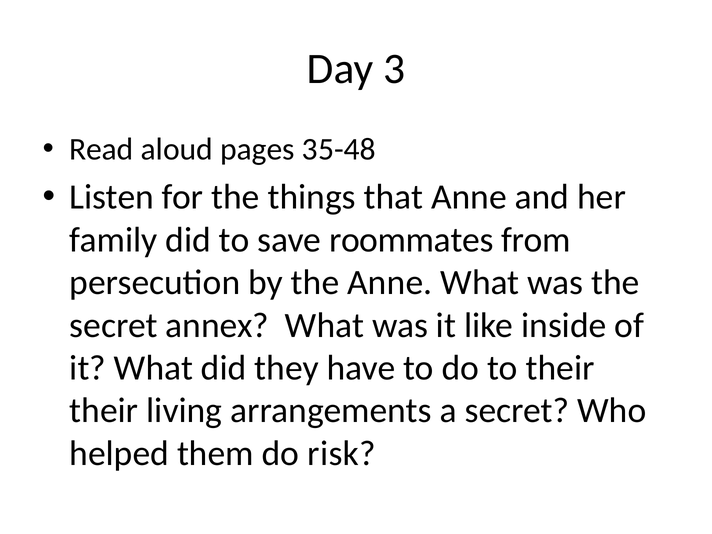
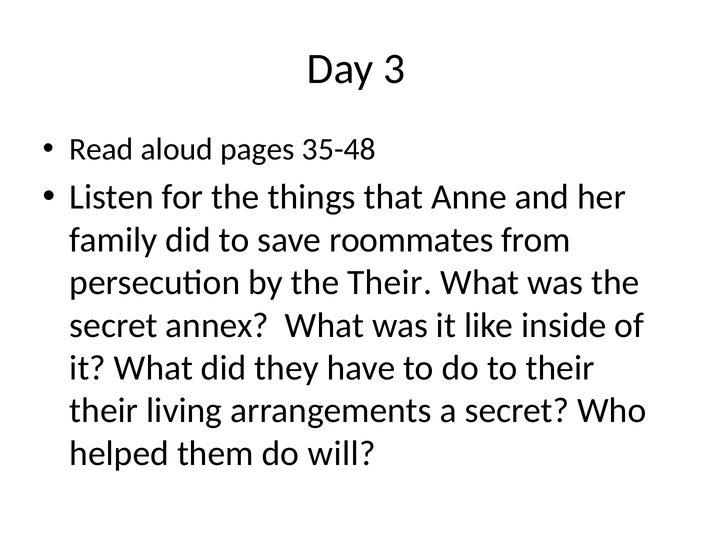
the Anne: Anne -> Their (390, 283)
risk: risk -> will (342, 453)
